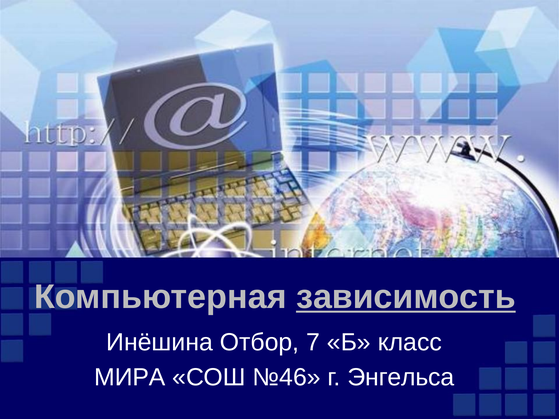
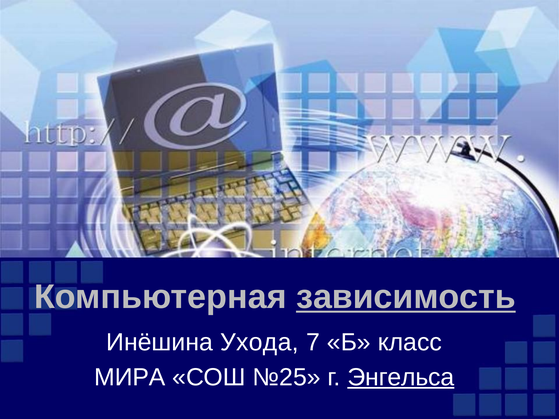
Отбор: Отбор -> Ухода (259, 343)
№46: №46 -> №25 (287, 377)
Энгельса underline: none -> present (401, 377)
